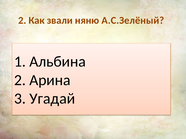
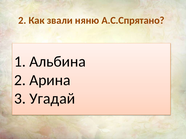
А.С.Зелёный: А.С.Зелёный -> А.С.Спрятано (133, 20)
